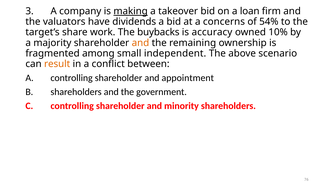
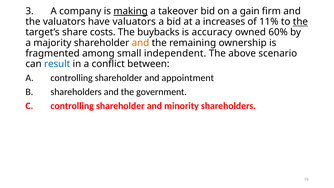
loan: loan -> gain (250, 11)
have dividends: dividends -> valuators (134, 22)
concerns: concerns -> increases (224, 22)
54%: 54% -> 11% (269, 22)
the underline: none -> present (300, 22)
work: work -> costs (103, 32)
10%: 10% -> 60% (278, 32)
result colour: orange -> blue (57, 64)
